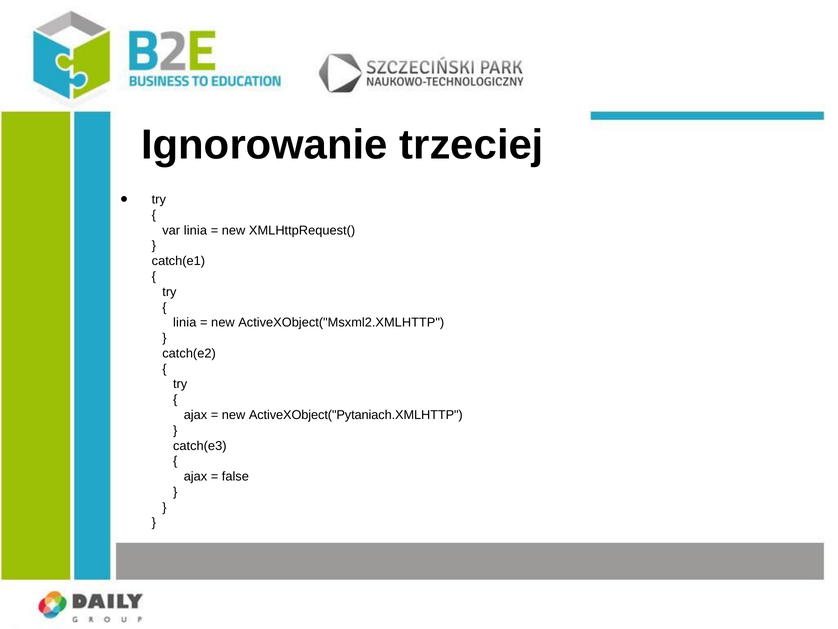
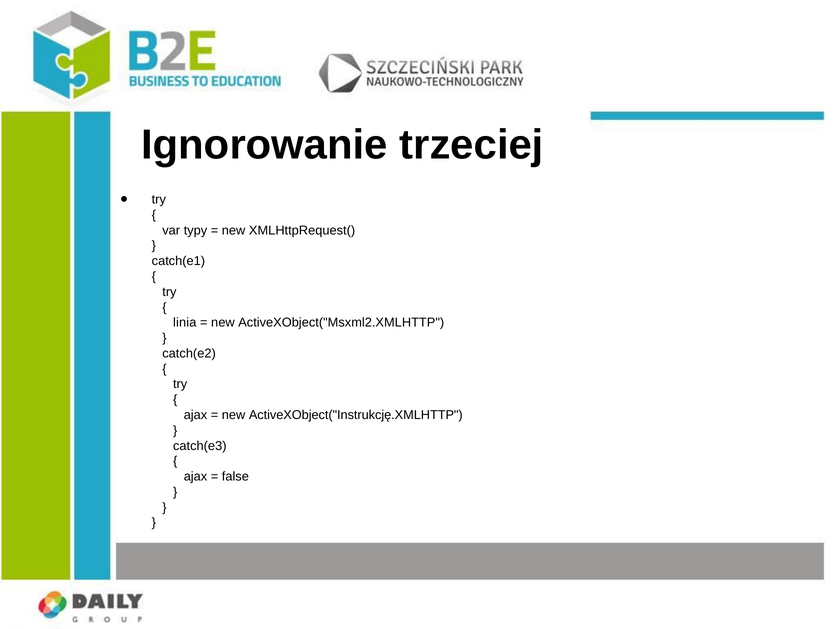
var linia: linia -> typy (196, 230)
ActiveXObject("Pytaniach.XMLHTTP: ActiveXObject("Pytaniach.XMLHTTP -> ActiveXObject("Instrukcję.XMLHTTP (356, 415)
